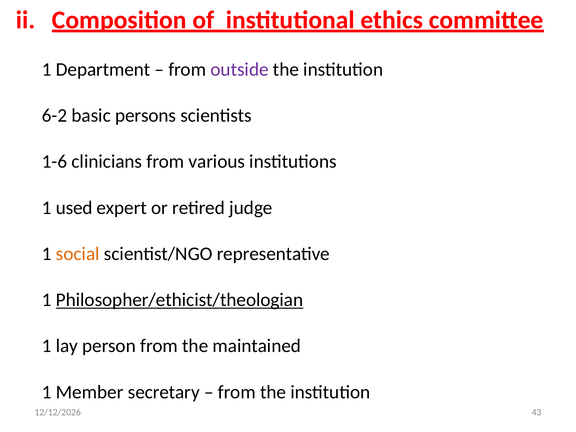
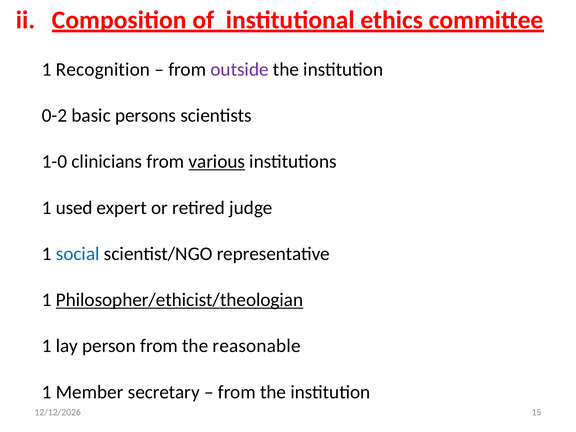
Department: Department -> Recognition (103, 69)
6-2: 6-2 -> 0-2 (55, 116)
1-6: 1-6 -> 1-0 (55, 162)
various underline: none -> present (217, 162)
social colour: orange -> blue (78, 254)
maintained: maintained -> reasonable (257, 346)
43: 43 -> 15 (537, 412)
